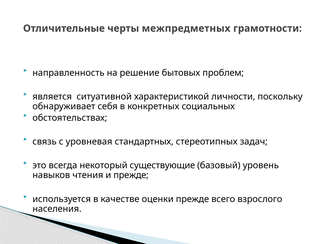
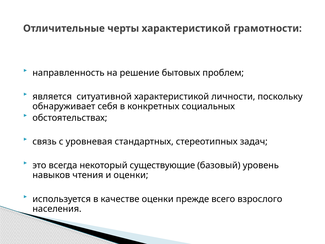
черты межпредметных: межпредметных -> характеристикой (186, 28)
и прежде: прежде -> оценки (131, 175)
